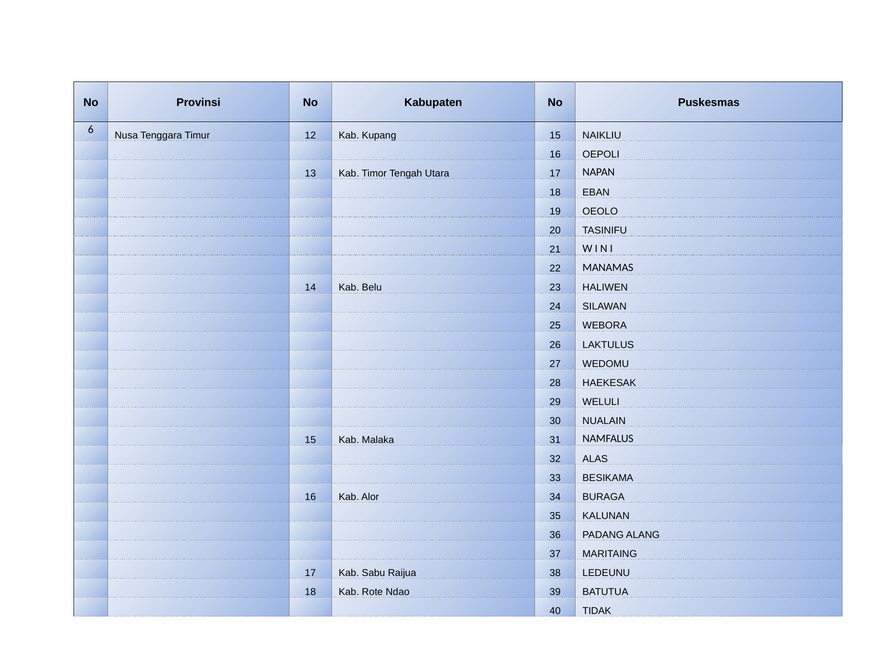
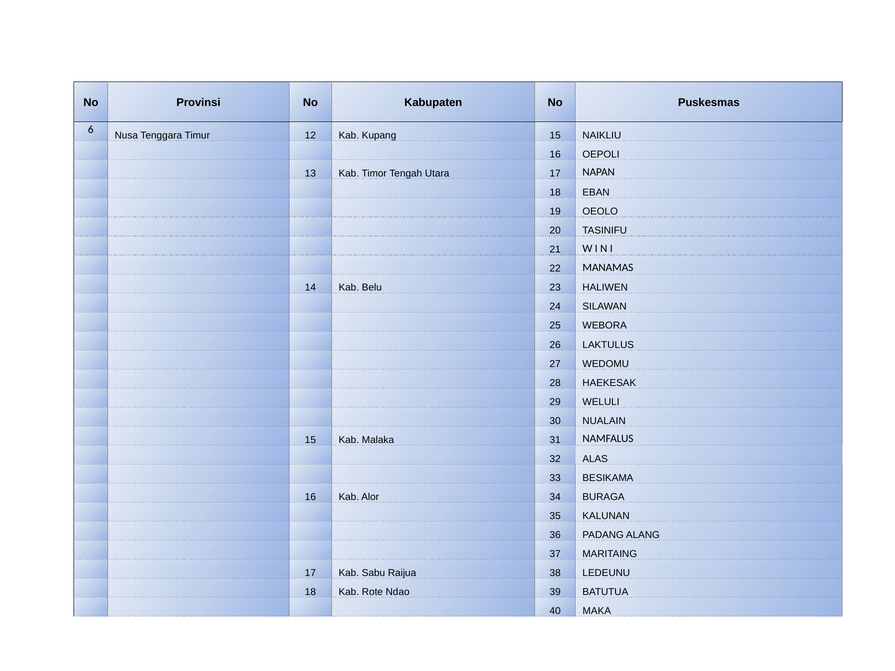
TIDAK: TIDAK -> MAKA (597, 611)
